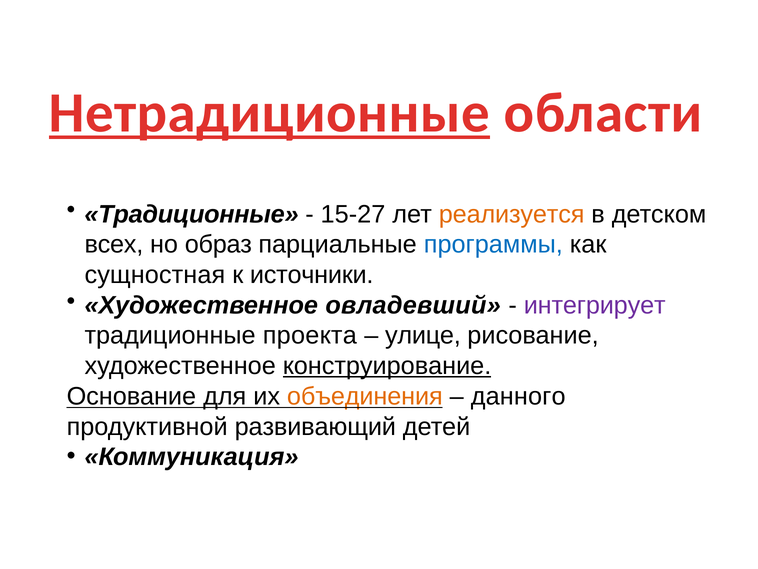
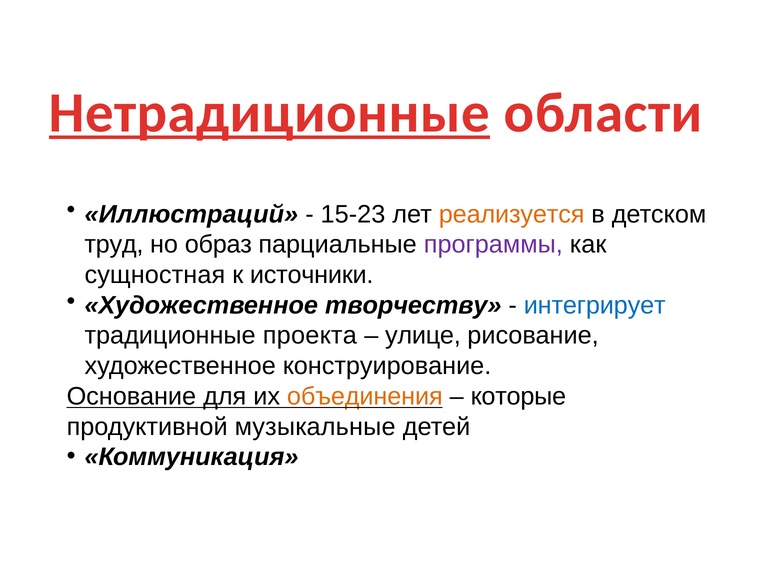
Традиционные: Традиционные -> Иллюстраций (191, 214)
15-27: 15-27 -> 15-23 (353, 214)
всех: всех -> труд (114, 244)
программы colour: blue -> purple (493, 244)
овладевший: овладевший -> творчеству (413, 305)
интегрирует colour: purple -> blue (595, 305)
конструирование underline: present -> none (387, 366)
данного: данного -> которые (518, 396)
развивающий: развивающий -> музыкальные (315, 426)
